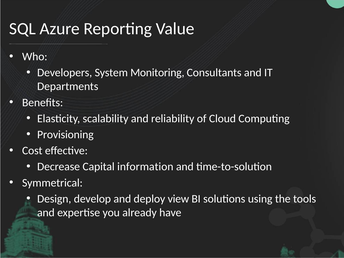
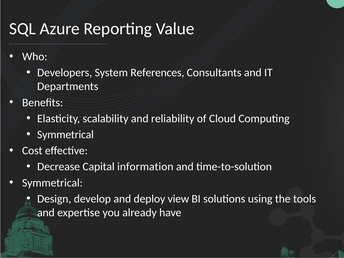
Monitoring: Monitoring -> References (157, 73)
Provisioning: Provisioning -> Symmetrical (65, 135)
